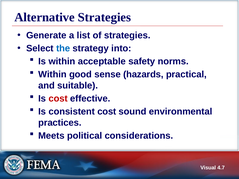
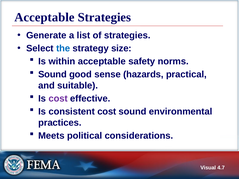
Alternative: Alternative -> Acceptable (44, 17)
into: into -> size (121, 48)
Within: Within -> Sound (52, 74)
cost colour: red -> purple (58, 99)
